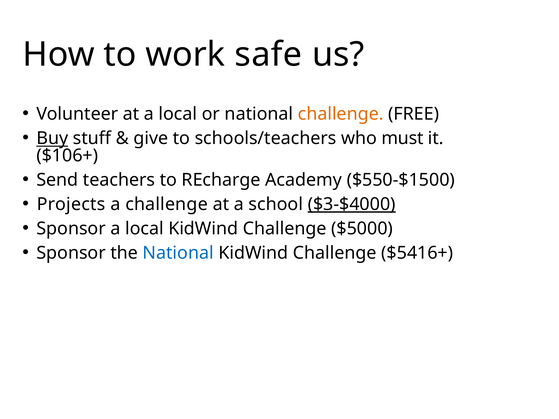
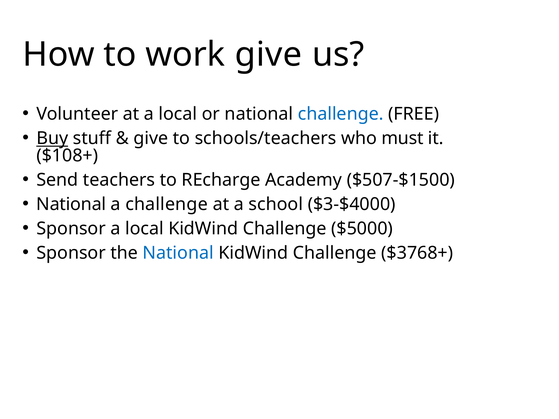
work safe: safe -> give (268, 55)
challenge colour: orange -> blue (341, 114)
$106+: $106+ -> $108+ (67, 156)
$550-$1500: $550-$1500 -> $507-$1500 (401, 180)
Projects: Projects -> National (71, 204)
$3-$4000 underline: present -> none (352, 204)
$5416+: $5416+ -> $3768+ (417, 253)
